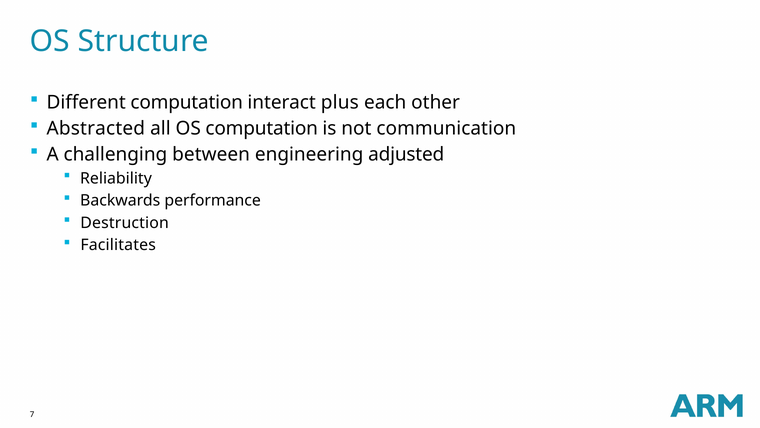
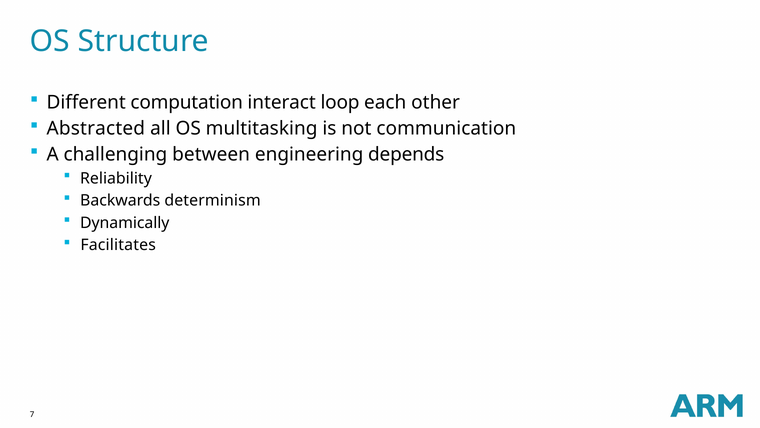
plus: plus -> loop (340, 103)
OS computation: computation -> multitasking (262, 128)
adjusted: adjusted -> depends (406, 154)
performance: performance -> determinism (213, 200)
Destruction: Destruction -> Dynamically (125, 223)
